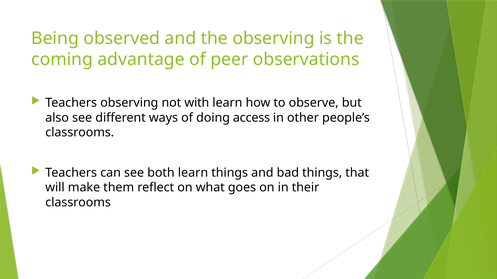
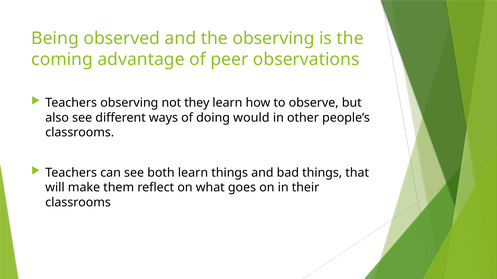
with: with -> they (197, 103)
access: access -> would (251, 118)
